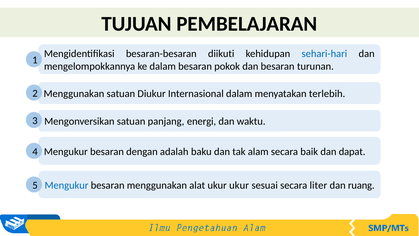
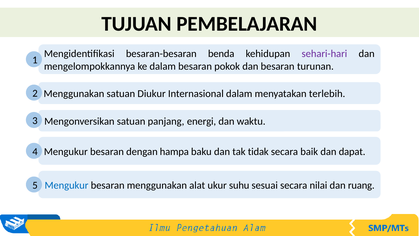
diikuti: diikuti -> benda (221, 54)
sehari-hari colour: blue -> purple (324, 54)
adalah: adalah -> hampa (174, 151)
alam: alam -> tidak (258, 151)
ukur ukur: ukur -> suhu (239, 185)
liter: liter -> nilai (318, 185)
